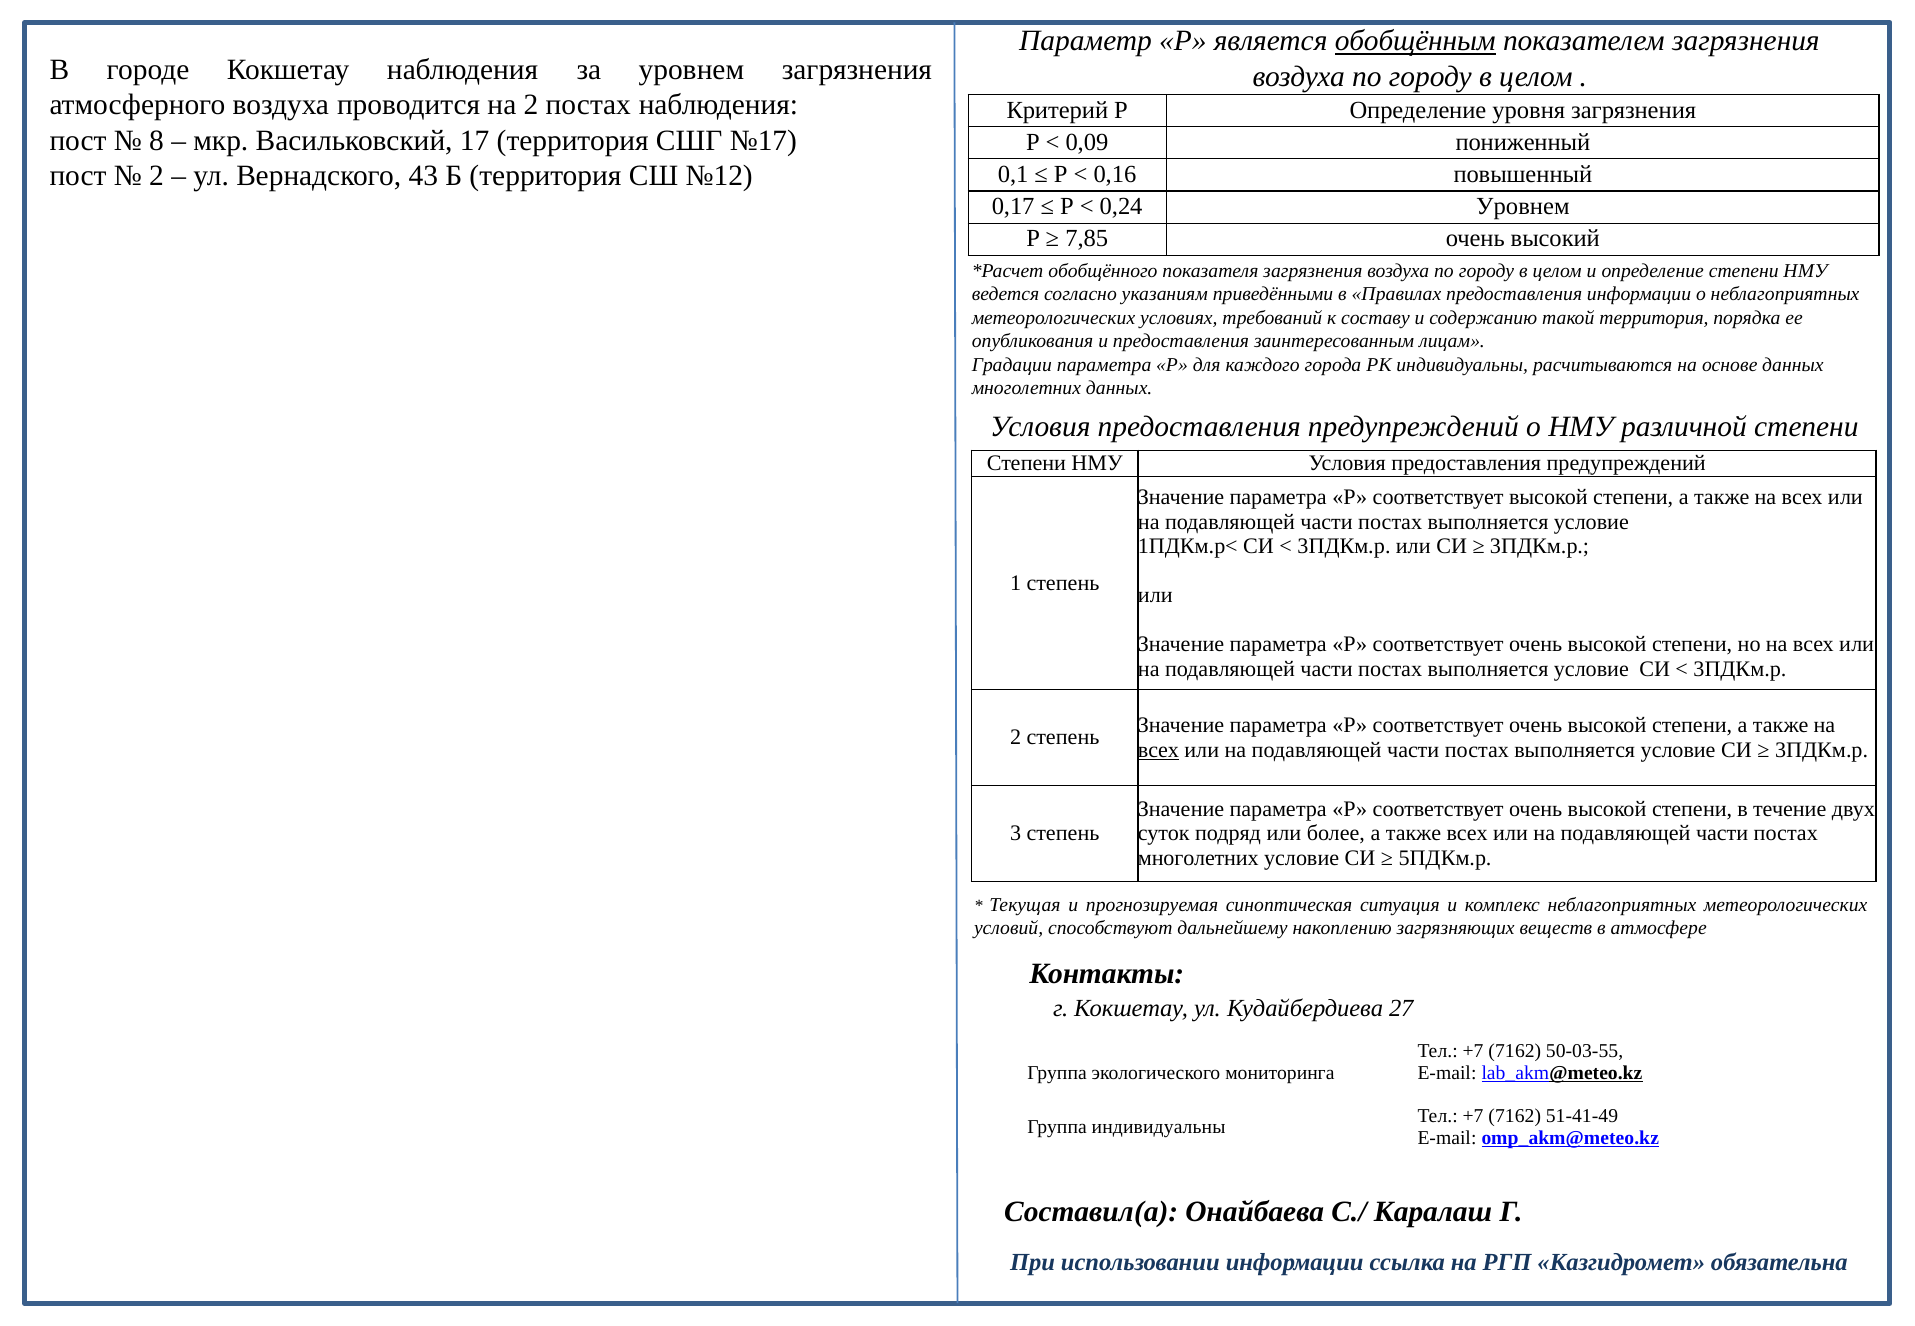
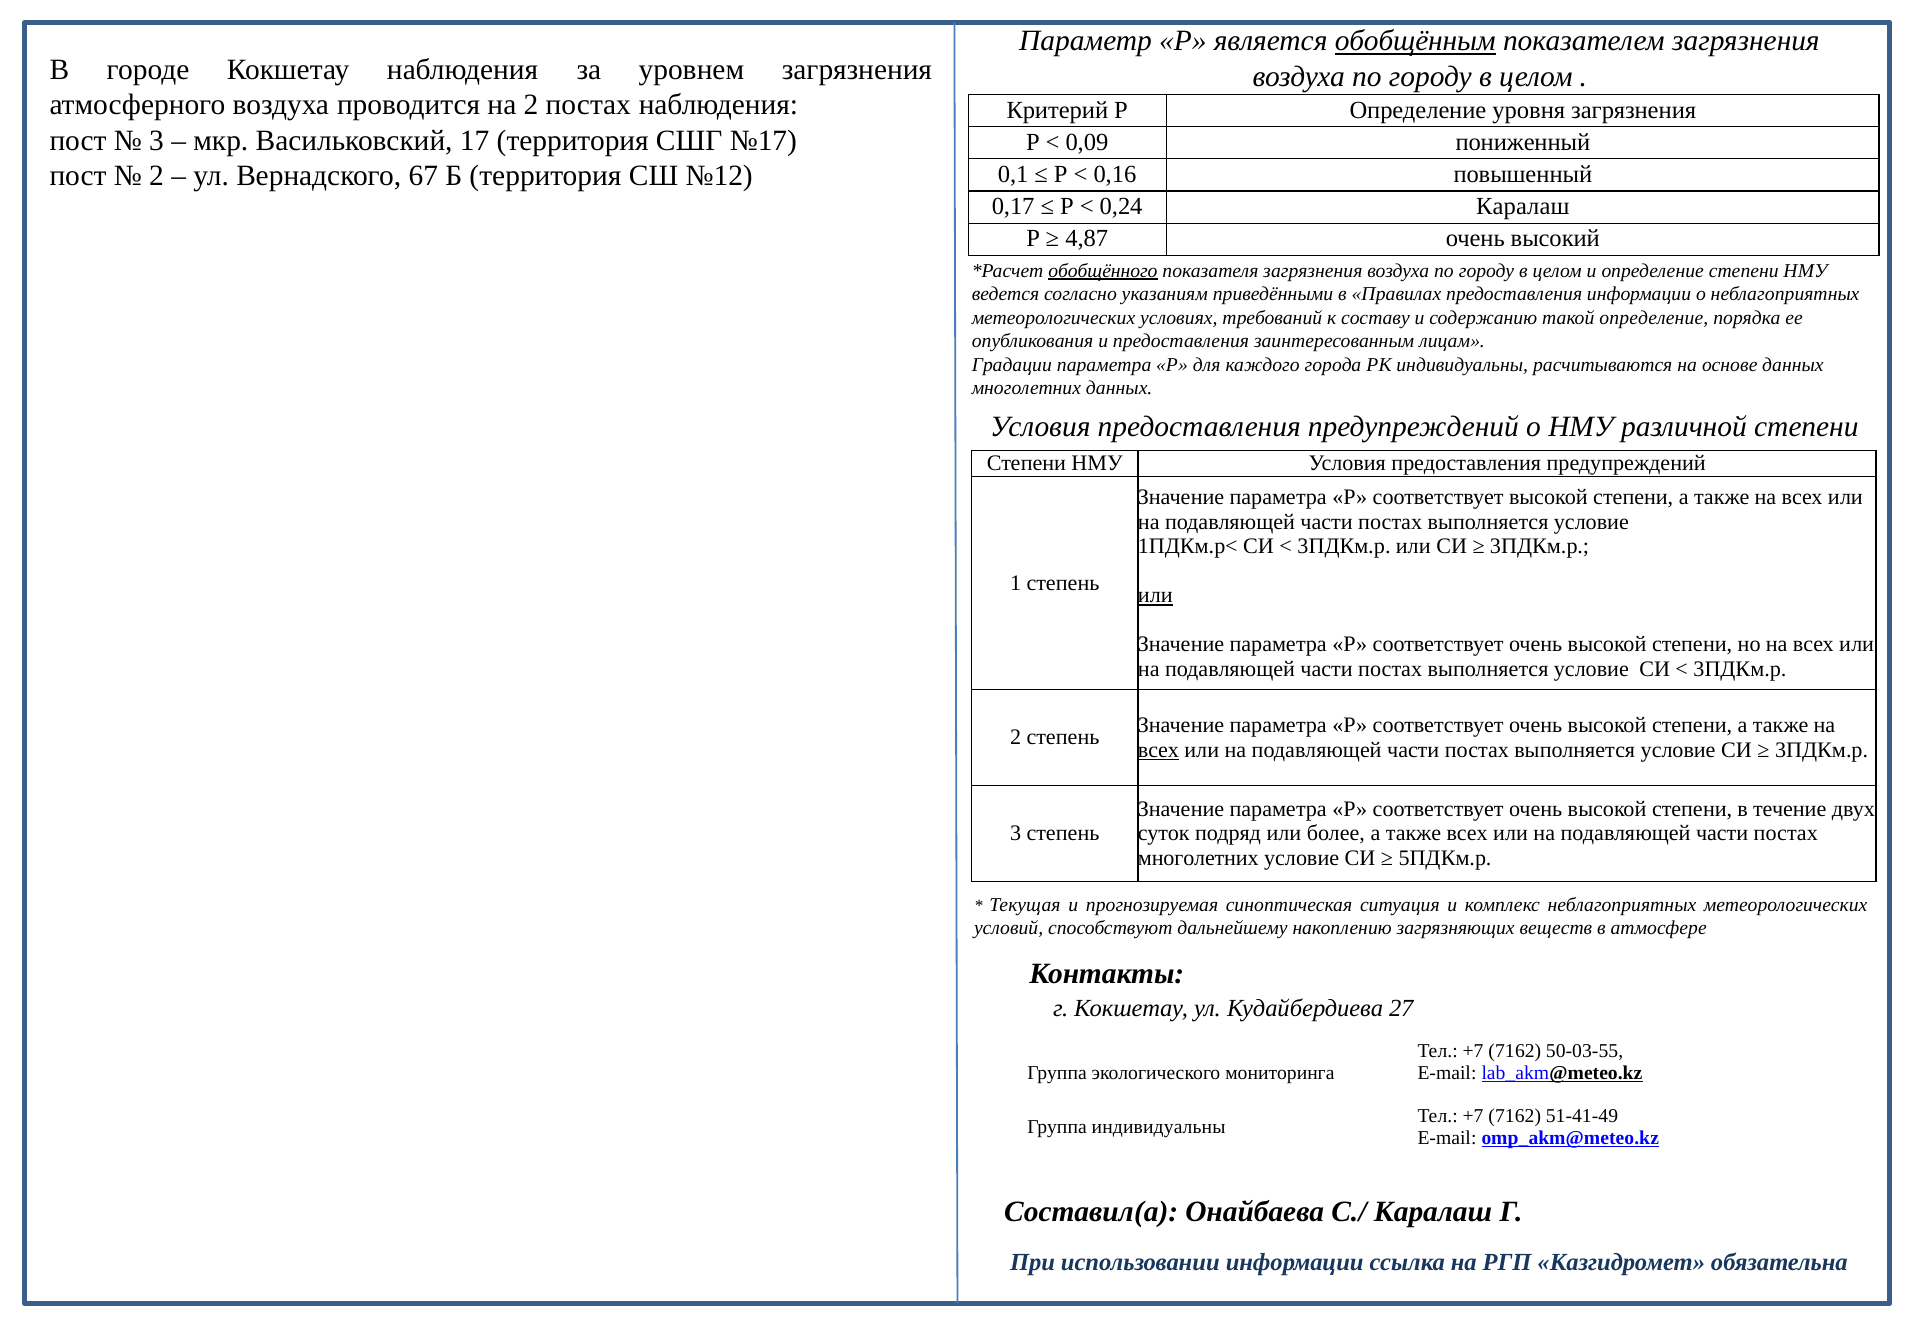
8: 8 -> 3 (157, 140)
43: 43 -> 67 (423, 176)
0,24 Уровнем: Уровнем -> Каралаш (1523, 207)
7,85: 7,85 -> 4,87 (1087, 239)
обобщённого underline: none -> present (1103, 271)
такой территория: территория -> определение (1654, 318)
или underline: none -> present (1155, 596)
